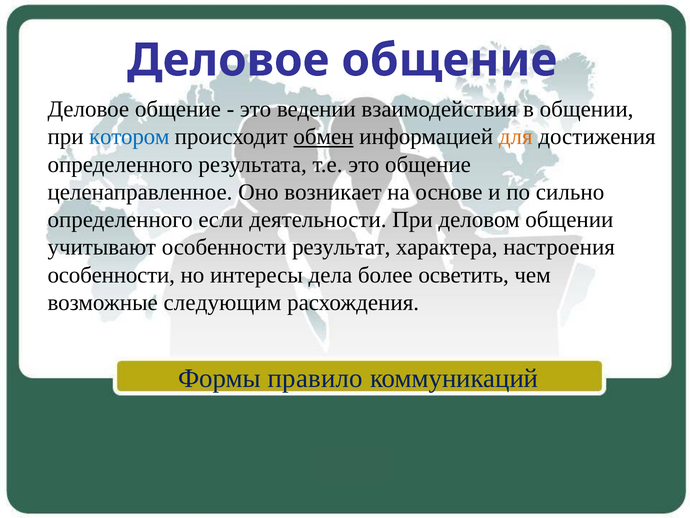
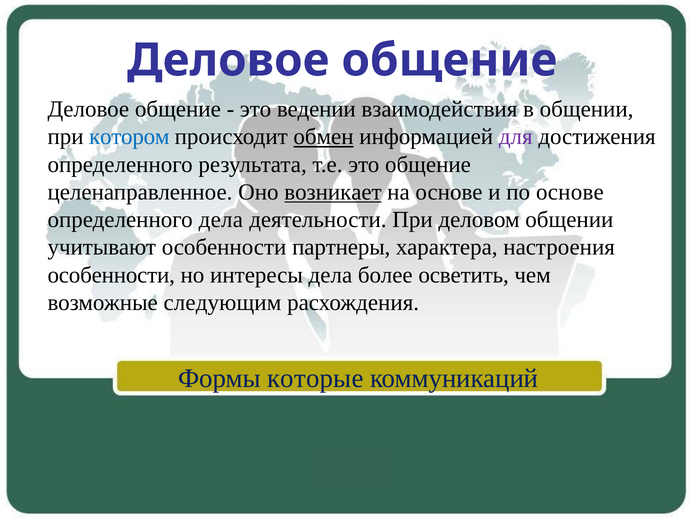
для colour: orange -> purple (516, 137)
возникает underline: none -> present (333, 192)
по сильно: сильно -> основе (570, 192)
определенного если: если -> дела (221, 219)
результат: результат -> партнеры (341, 247)
правило: правило -> которые (315, 378)
